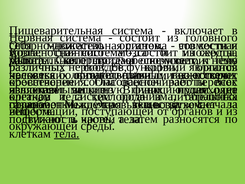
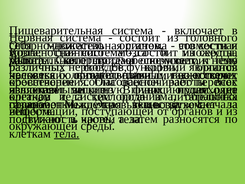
включает underline: none -> present (199, 30)
